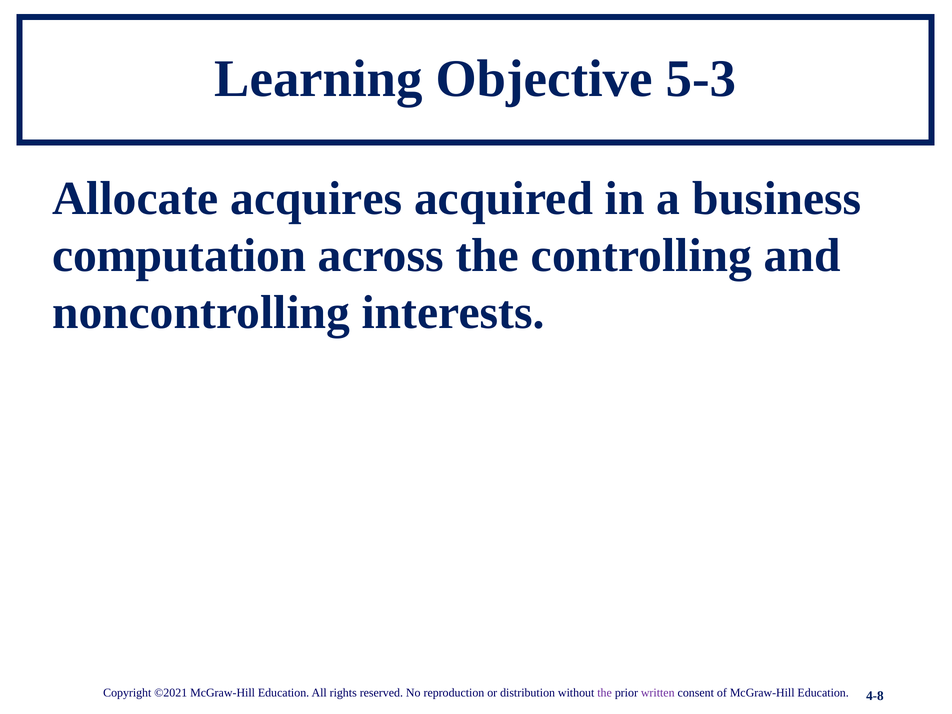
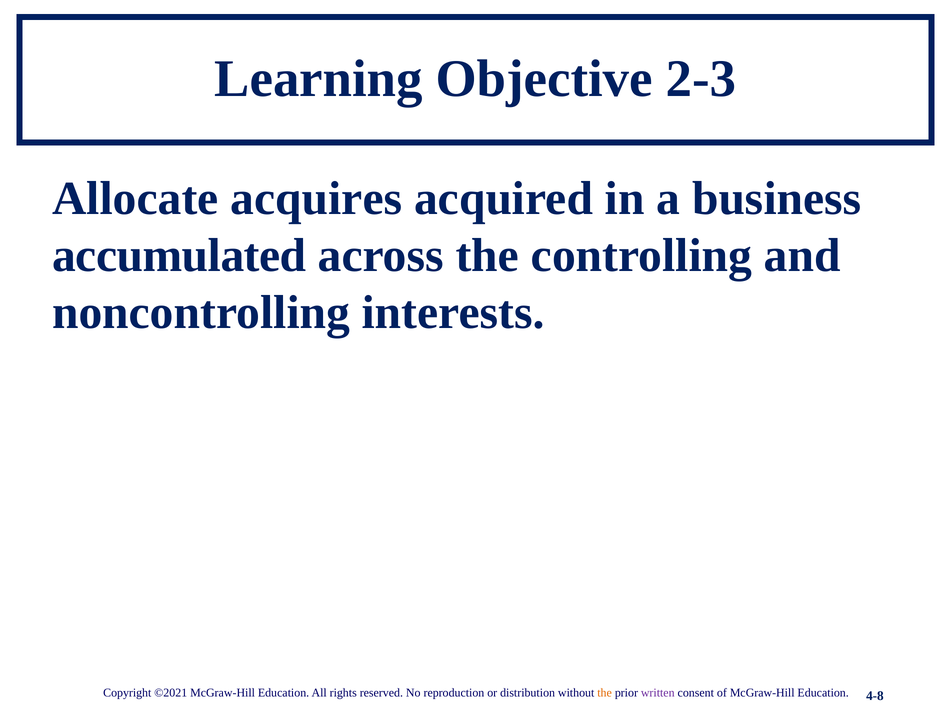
5-3: 5-3 -> 2-3 (701, 79)
computation: computation -> accumulated (179, 255)
the colour: purple -> orange (605, 693)
